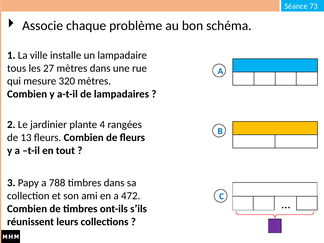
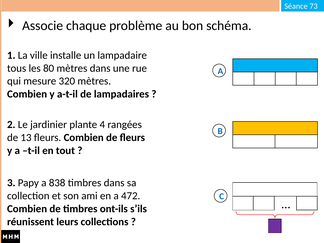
27: 27 -> 80 (49, 68)
788: 788 -> 838 (57, 183)
